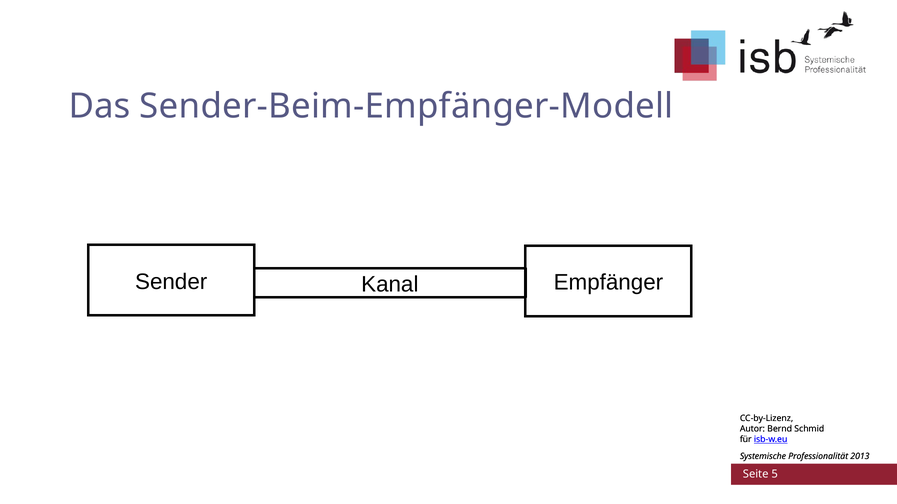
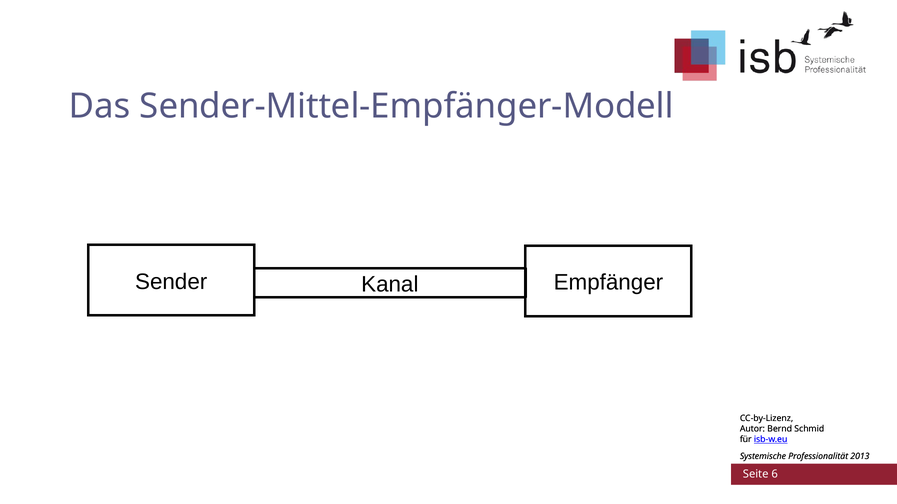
Sender-Beim-Empfänger-Modell: Sender-Beim-Empfänger-Modell -> Sender-Mittel-Empfänger-Modell (407, 106)
5: 5 -> 6 (775, 475)
